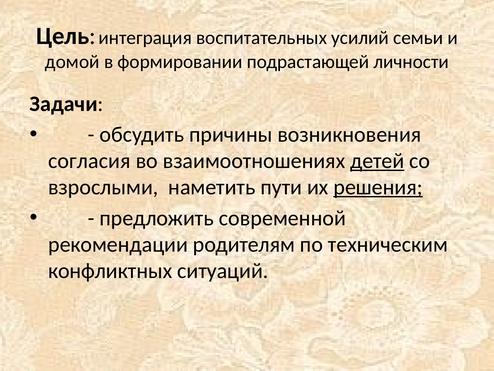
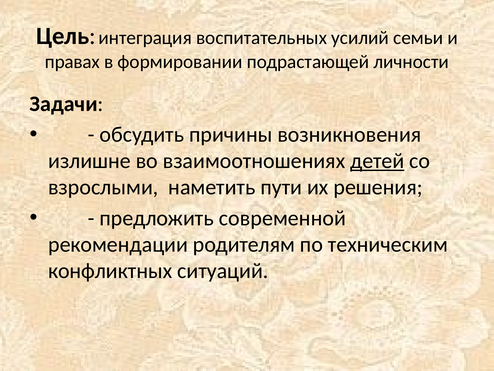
домой: домой -> правах (72, 62)
согласия: согласия -> излишне (90, 161)
решения underline: present -> none (378, 187)
